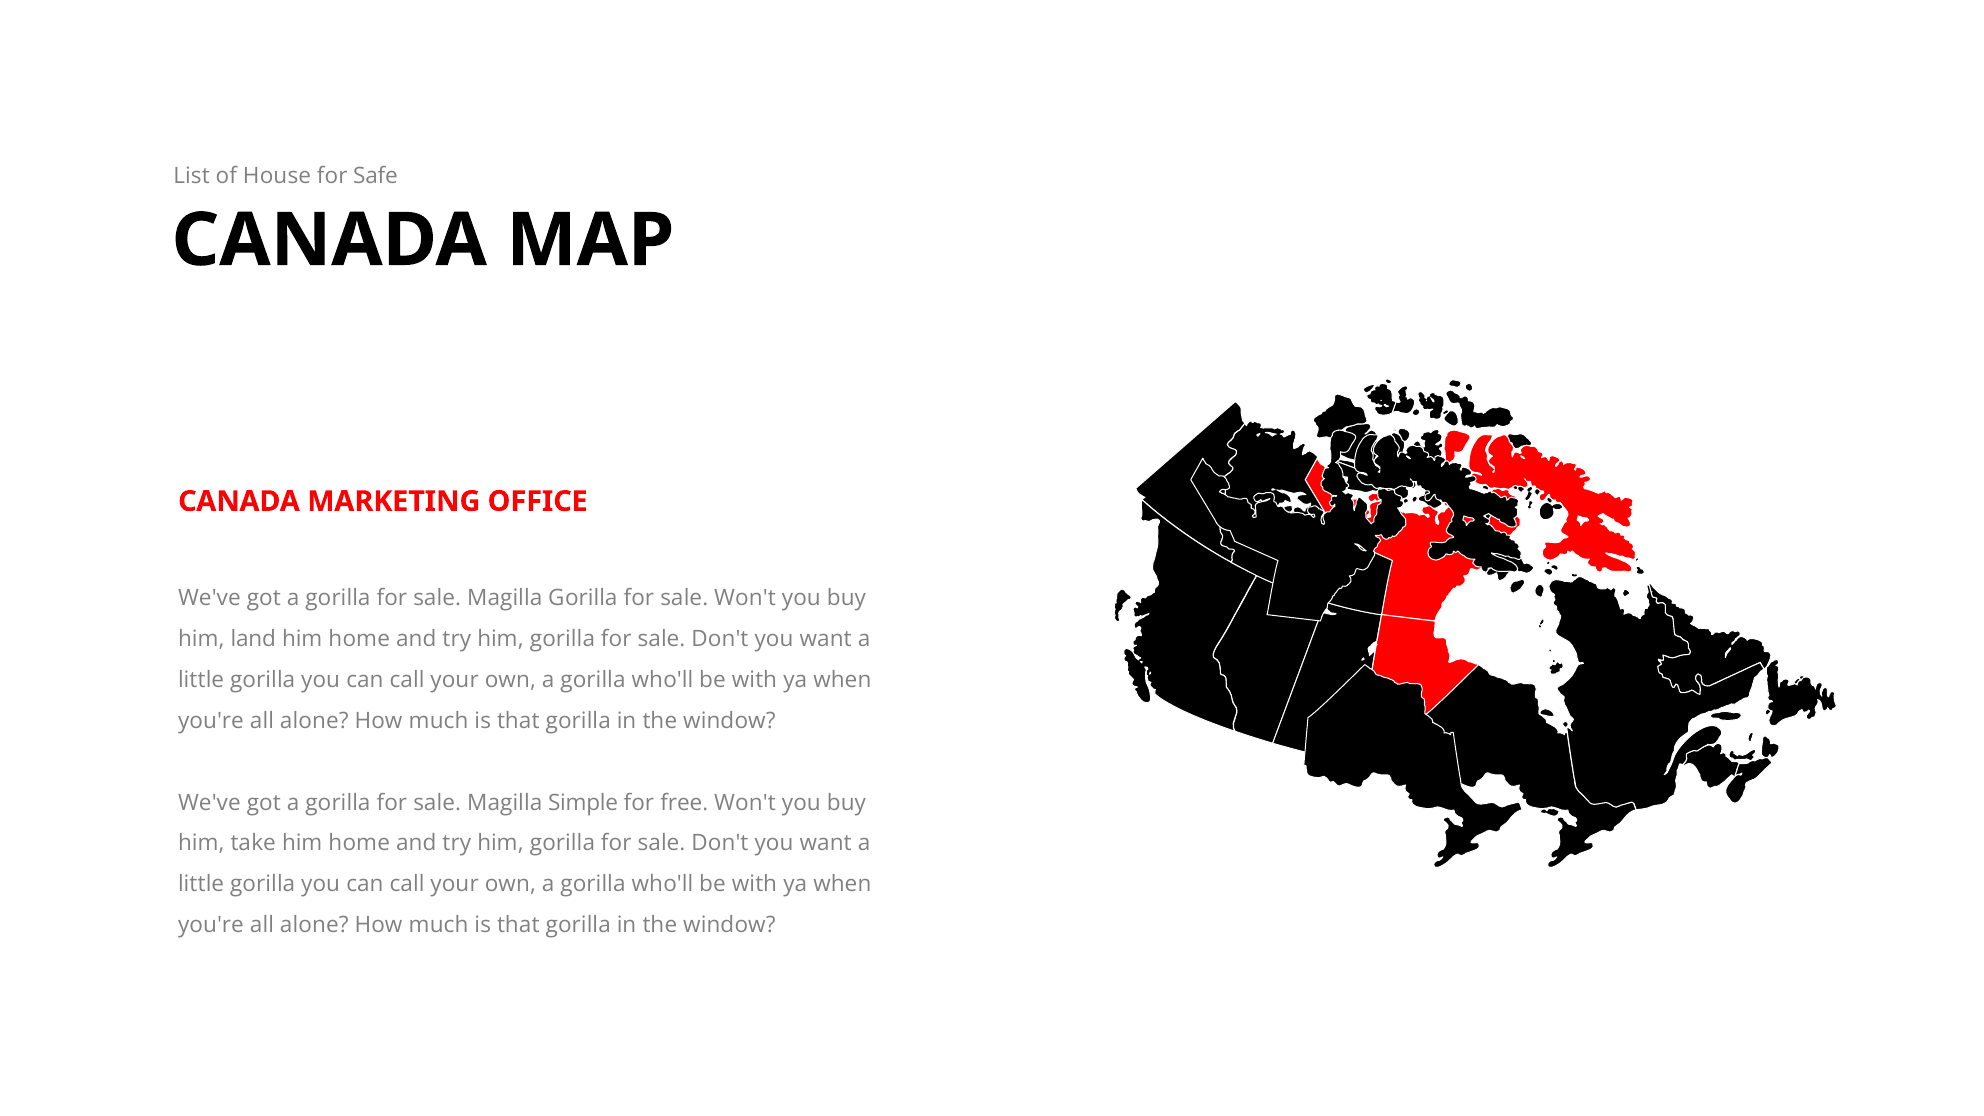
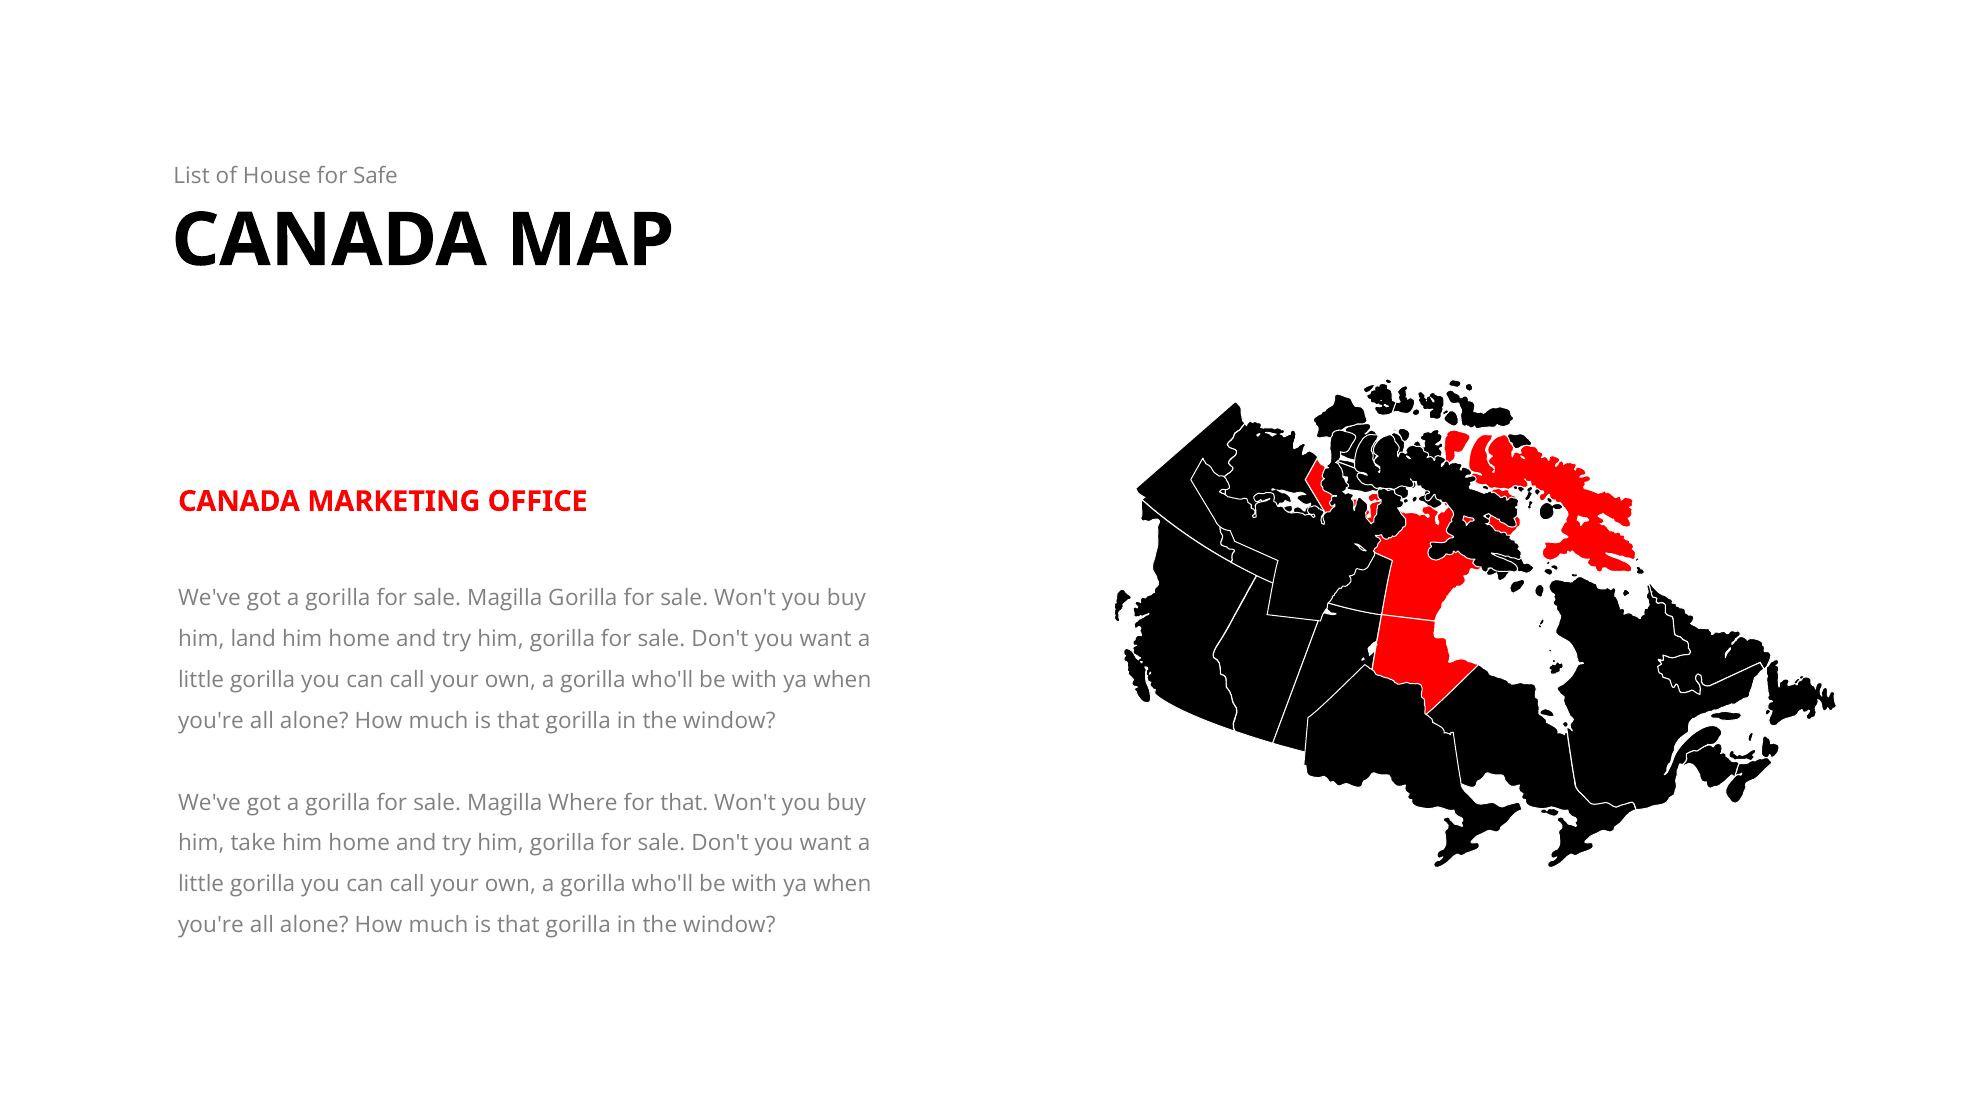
Simple: Simple -> Where (583, 803)
for free: free -> that (684, 803)
